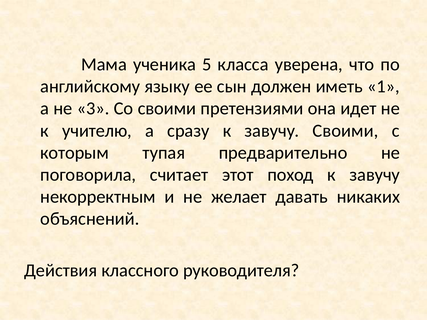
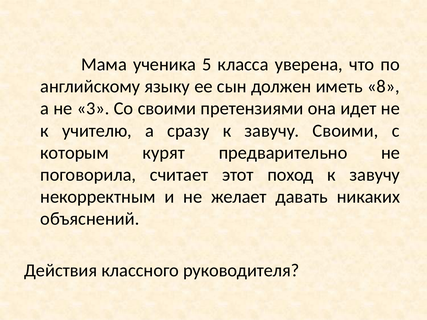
1: 1 -> 8 (384, 87)
тупая: тупая -> курят (164, 153)
